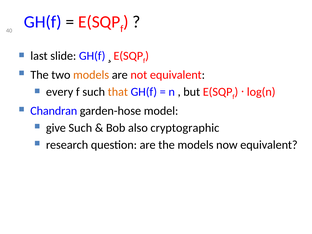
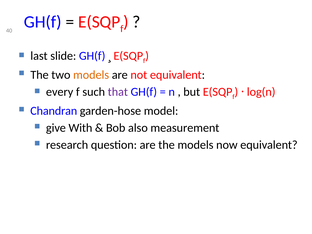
that colour: orange -> purple (118, 92)
give Such: Such -> With (80, 128)
cryptographic: cryptographic -> measurement (185, 128)
